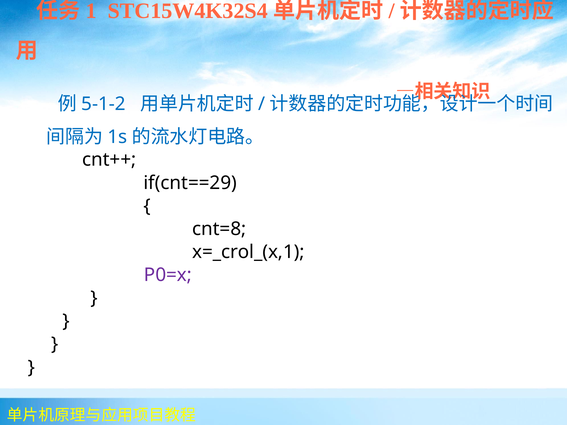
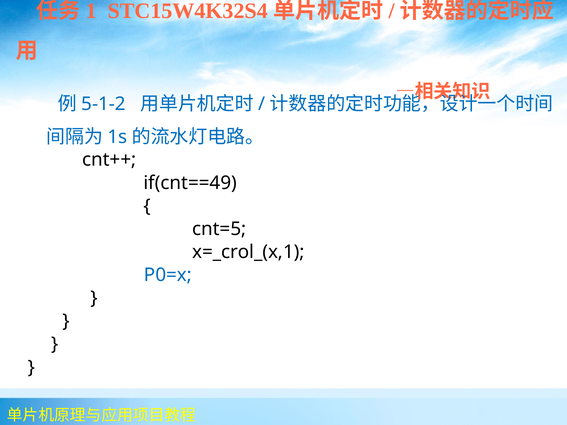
if(cnt==29: if(cnt==29 -> if(cnt==49 (190, 183)
cnt=8: cnt=8 -> cnt=5 (219, 229)
P0=x colour: purple -> blue (168, 275)
